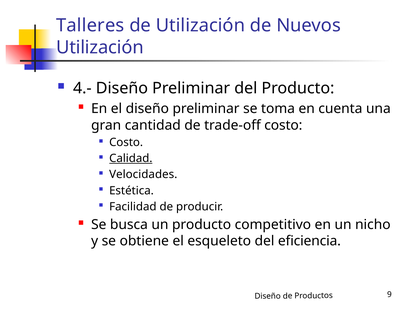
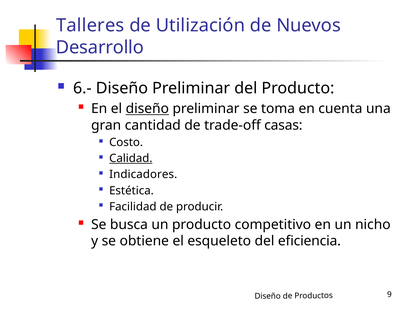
Utilización: Utilización -> Desarrollo (100, 48)
4.-: 4.- -> 6.- (82, 89)
diseño underline: none -> present (147, 109)
trade-off costo: costo -> casas (283, 126)
Velocidades: Velocidades -> Indicadores (143, 175)
